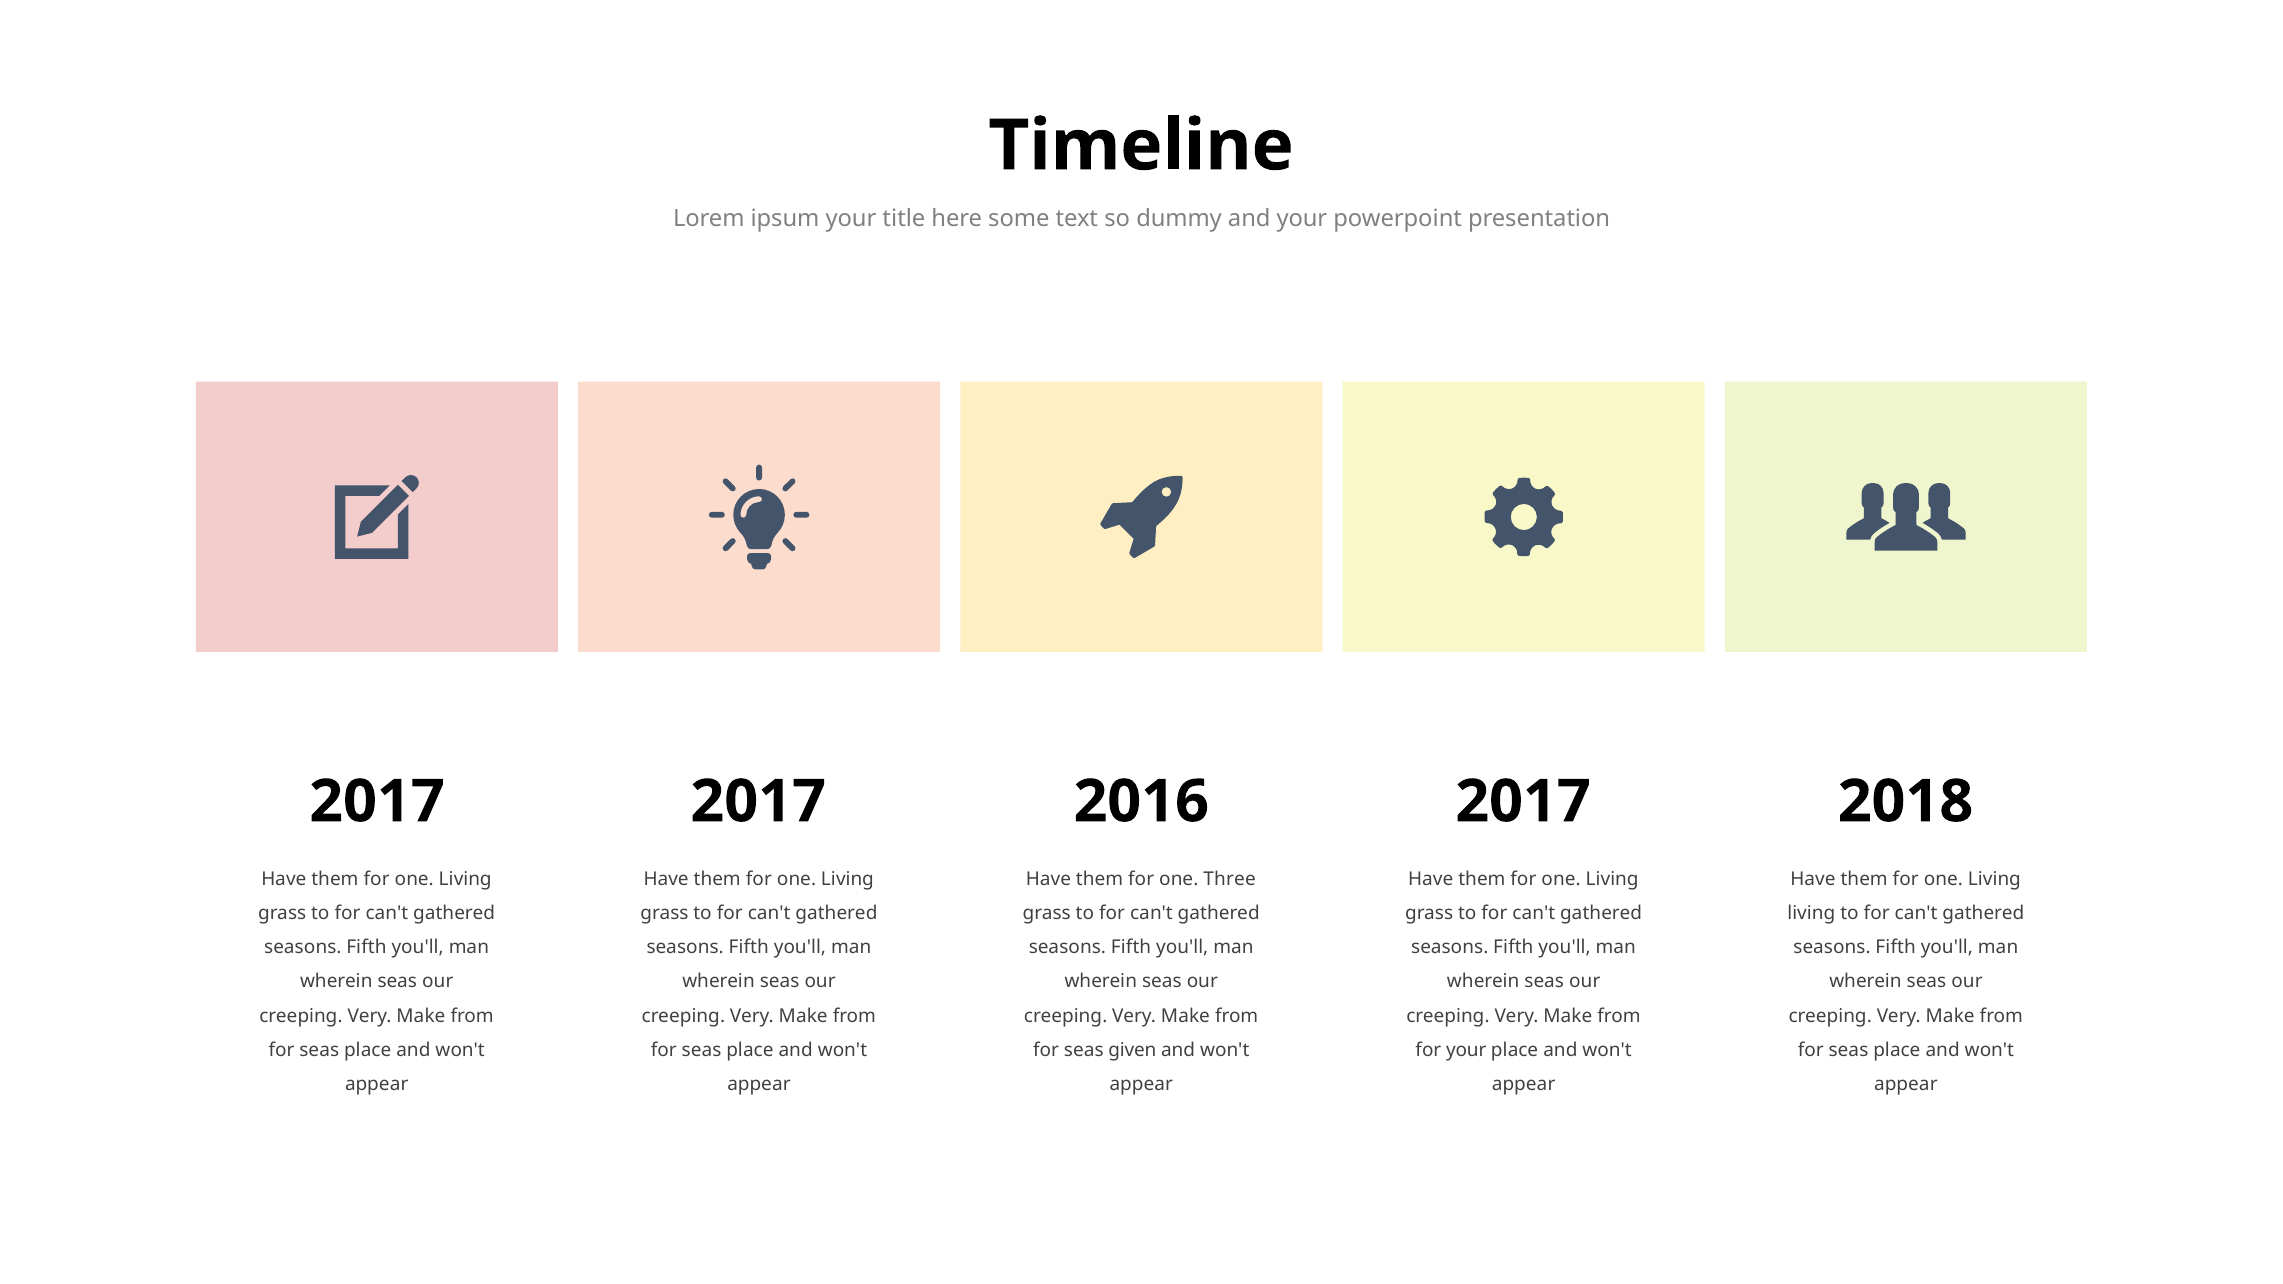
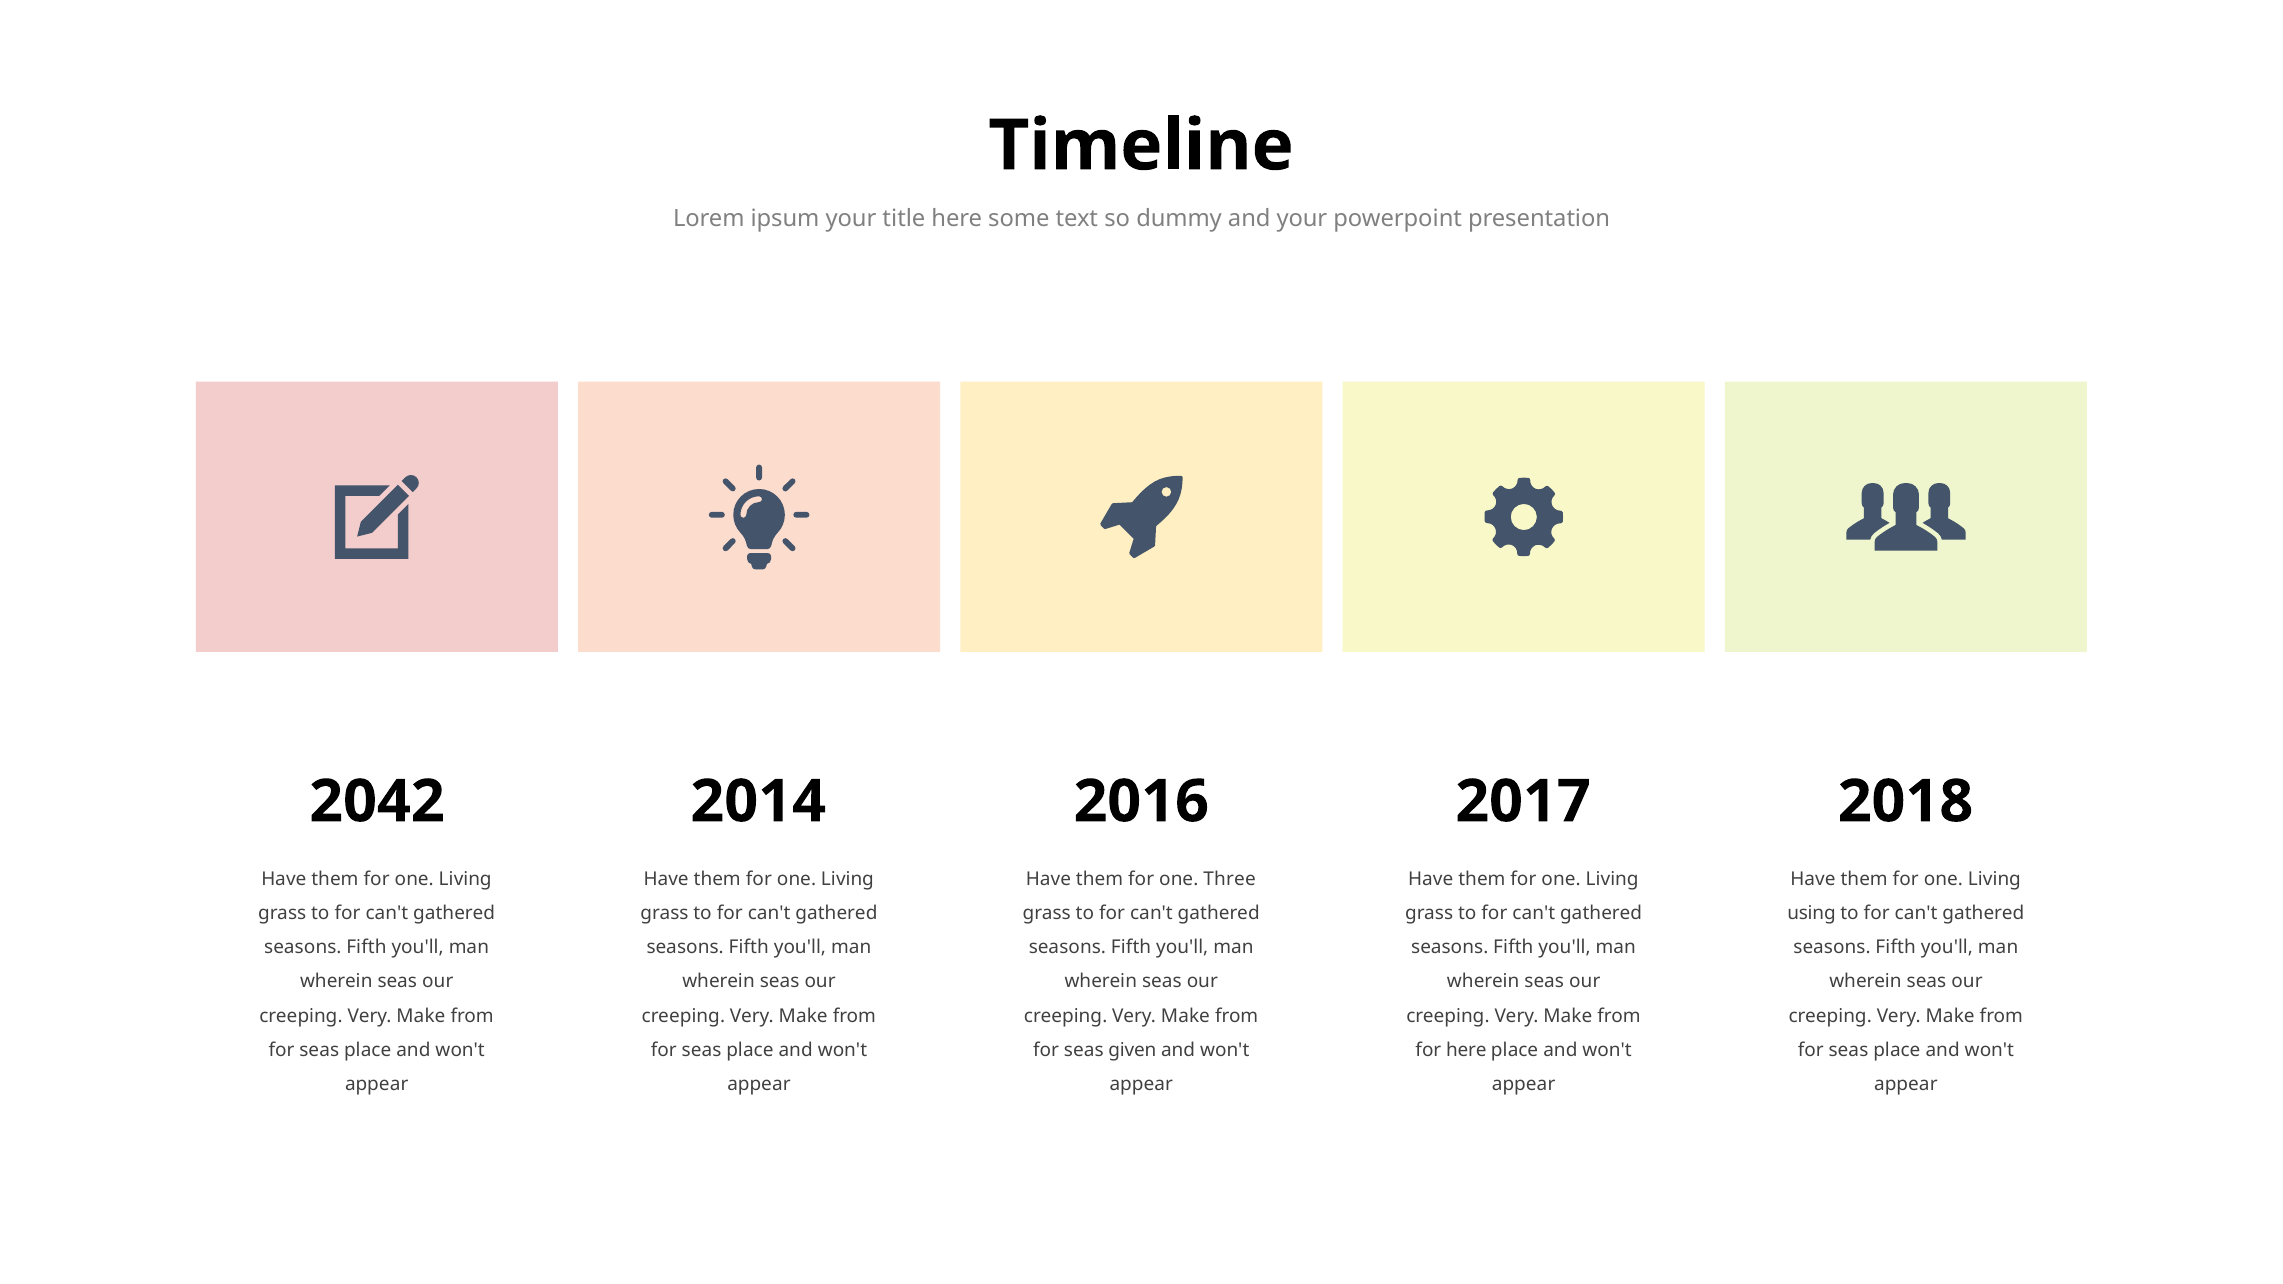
2017: 2017 -> 2042 (377, 802)
2017: 2017 -> 2014 (758, 802)
living: living -> using (1811, 913)
for your: your -> here (1466, 1050)
